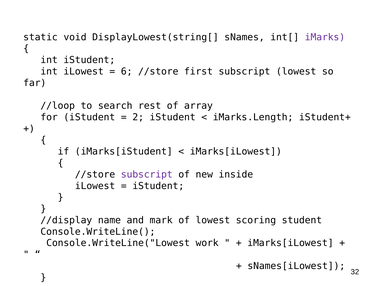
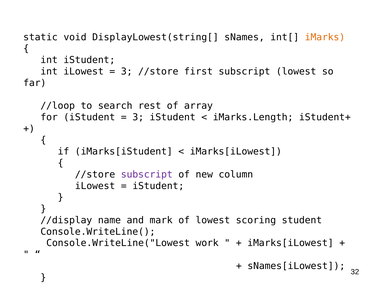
iMarks colour: purple -> orange (325, 37)
6: 6 -> 3 (127, 72)
2: 2 -> 3 (138, 117)
inside: inside -> column (236, 175)
